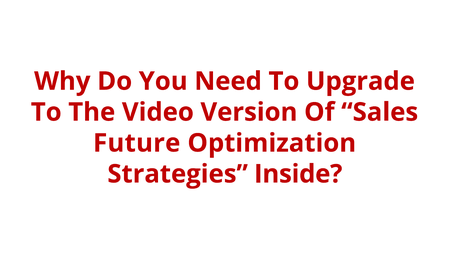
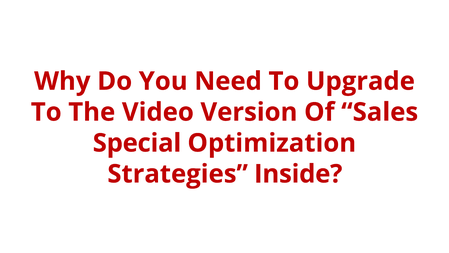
Future: Future -> Special (137, 143)
